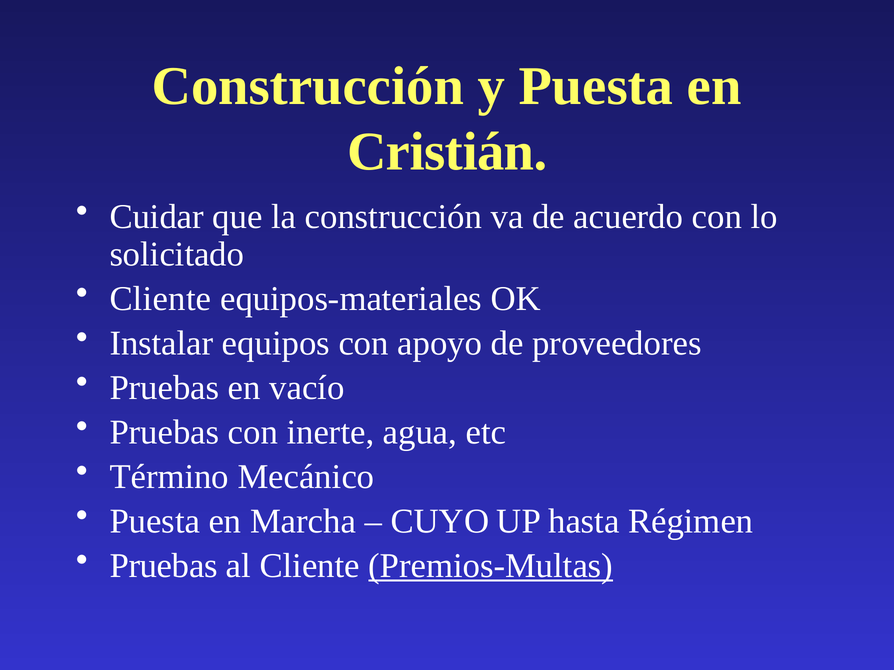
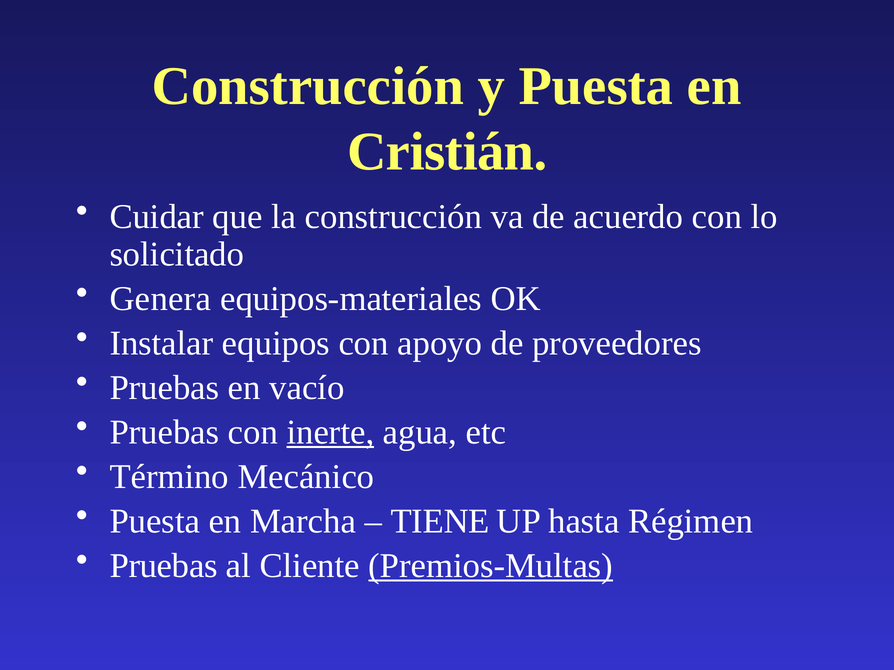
Cliente: Cliente -> Genera (160, 299)
inerte underline: none -> present (330, 432)
CUYO: CUYO -> TIENE (440, 521)
